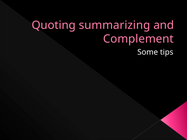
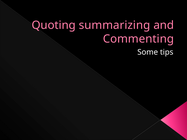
Complement: Complement -> Commenting (138, 39)
